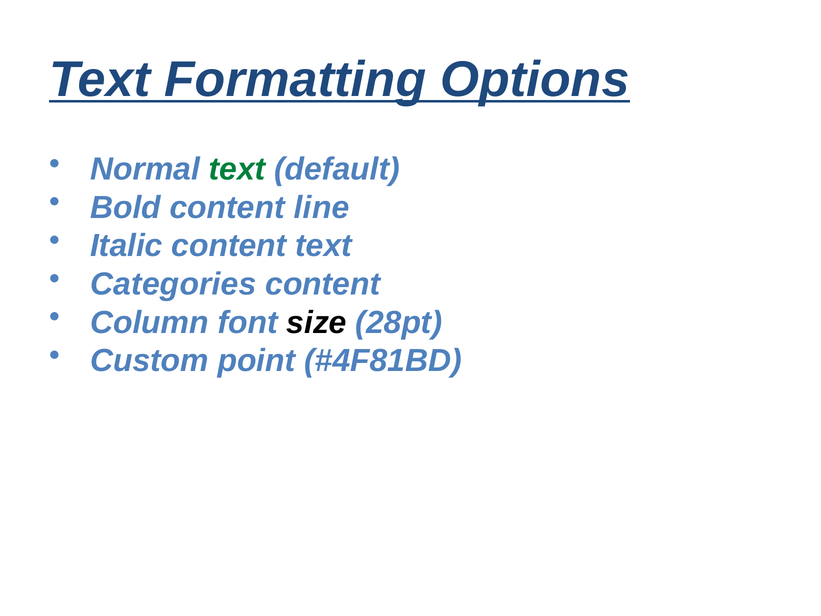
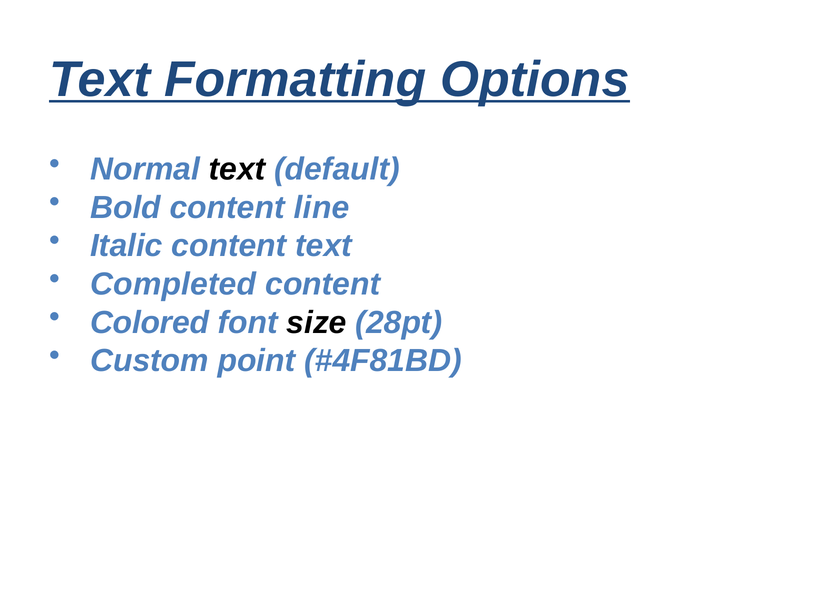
text colour: green -> black (237, 169)
Categories: Categories -> Completed (173, 284)
Column: Column -> Colored (150, 322)
